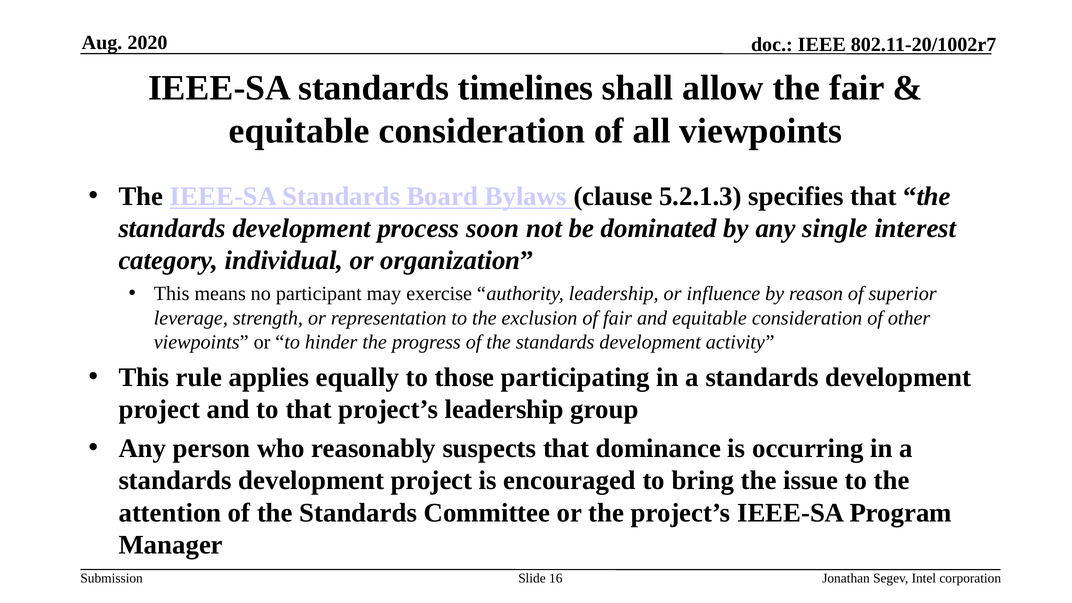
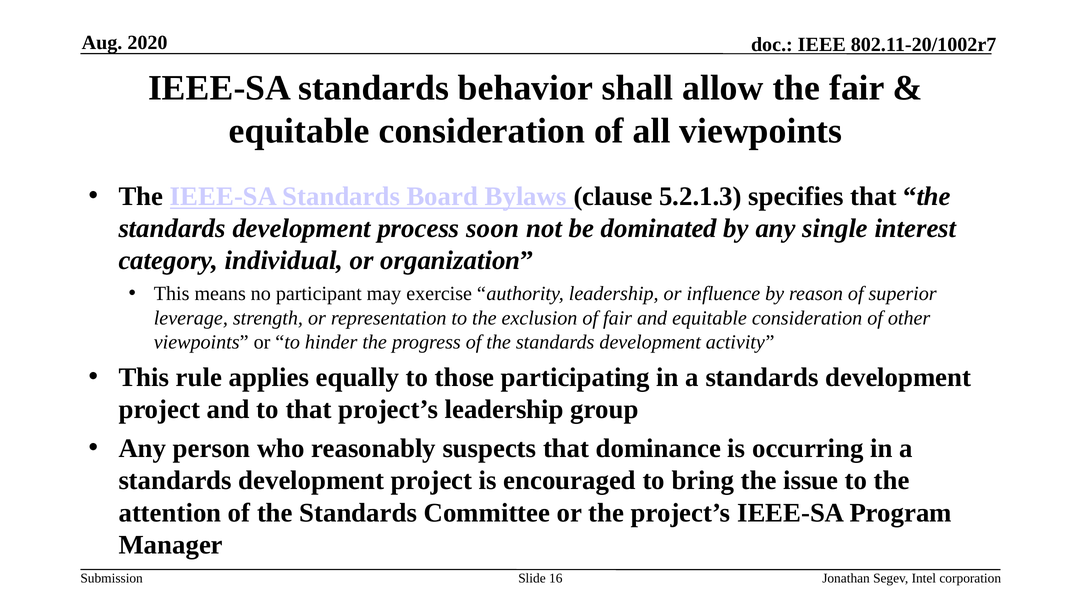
timelines: timelines -> behavior (525, 88)
